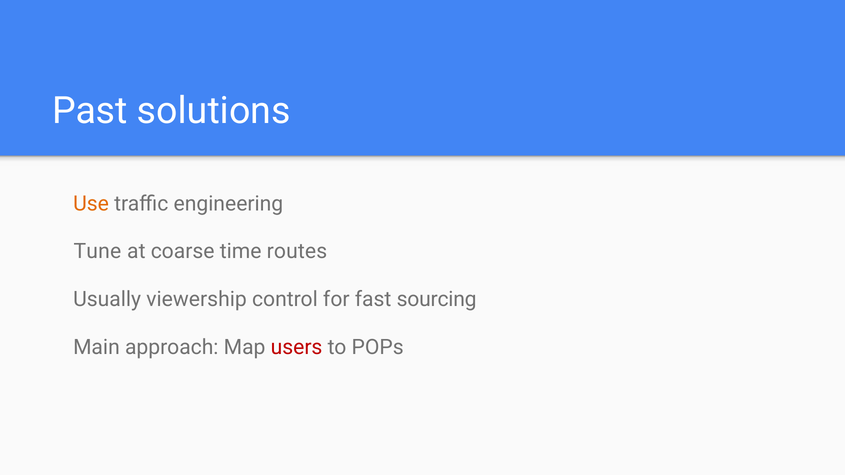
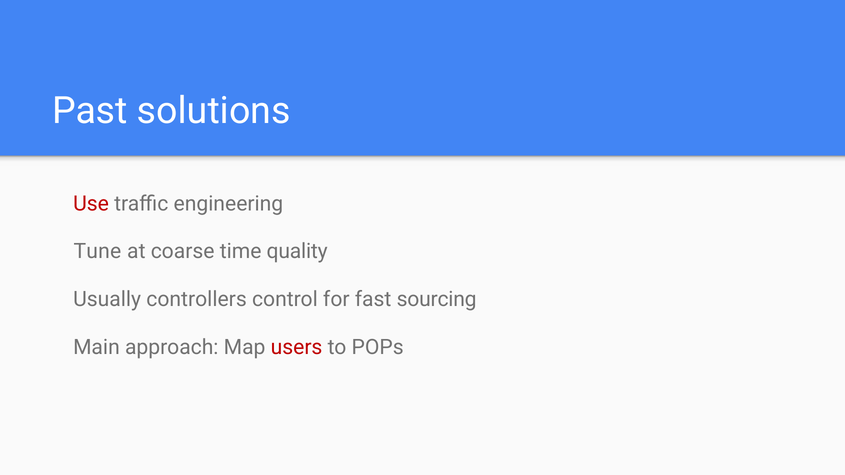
Use colour: orange -> red (91, 204)
routes: routes -> quality (297, 252)
viewership: viewership -> controllers (197, 300)
